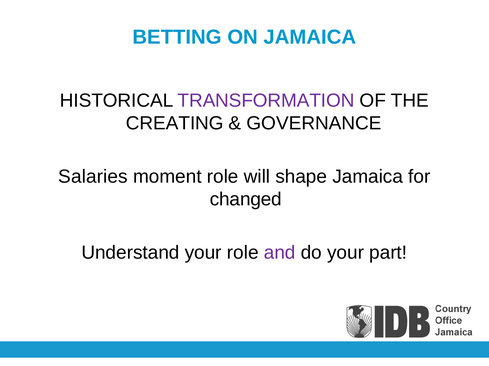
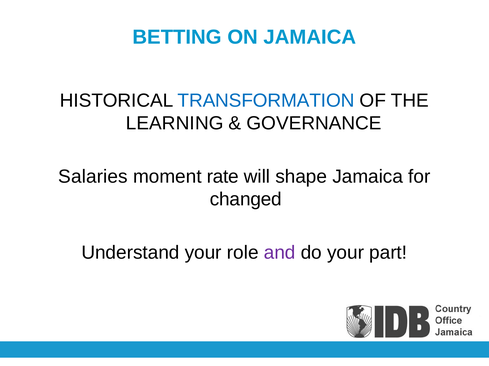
TRANSFORMATION colour: purple -> blue (266, 101)
CREATING: CREATING -> LEARNING (175, 124)
moment role: role -> rate (223, 177)
